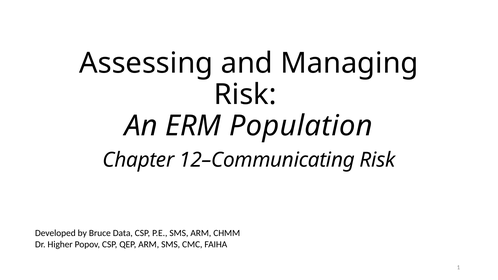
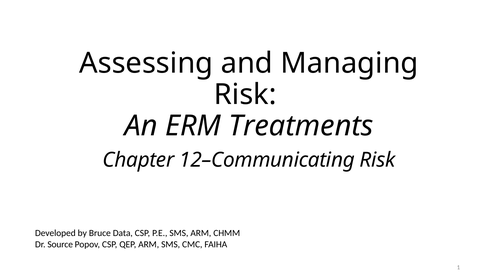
Population: Population -> Treatments (301, 126)
Higher: Higher -> Source (60, 244)
